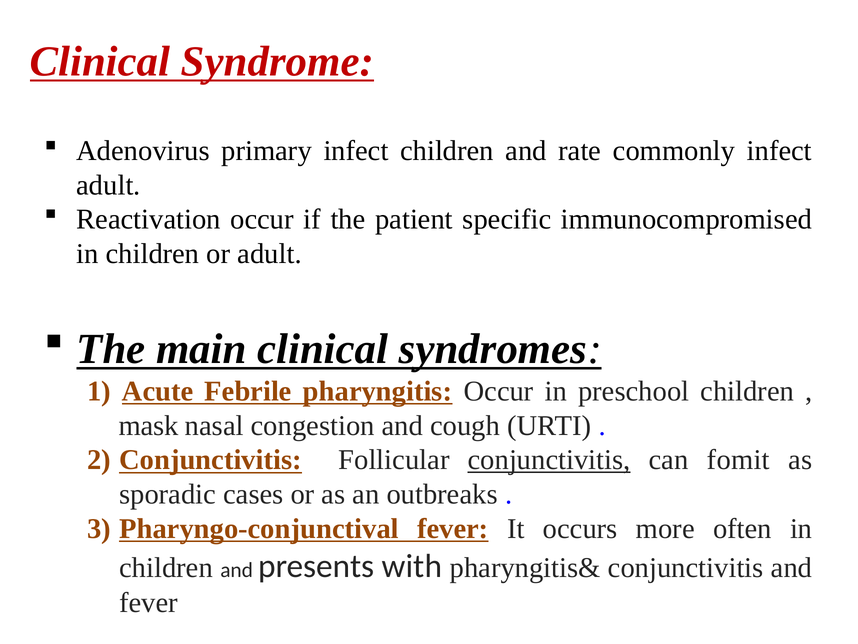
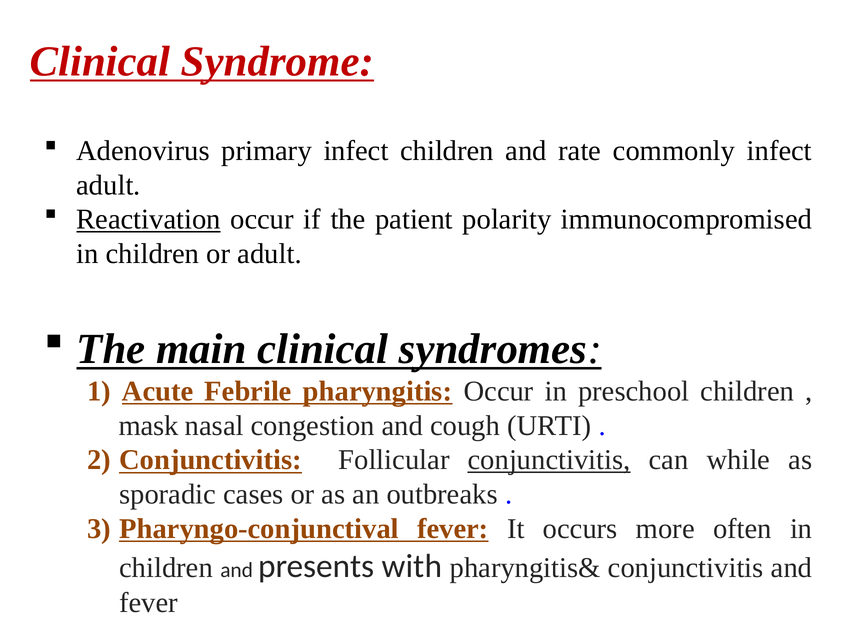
Reactivation underline: none -> present (149, 219)
specific: specific -> polarity (507, 219)
fomit: fomit -> while (738, 460)
